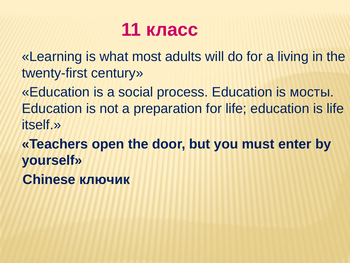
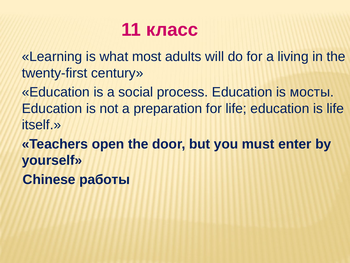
ключик: ключик -> работы (105, 179)
